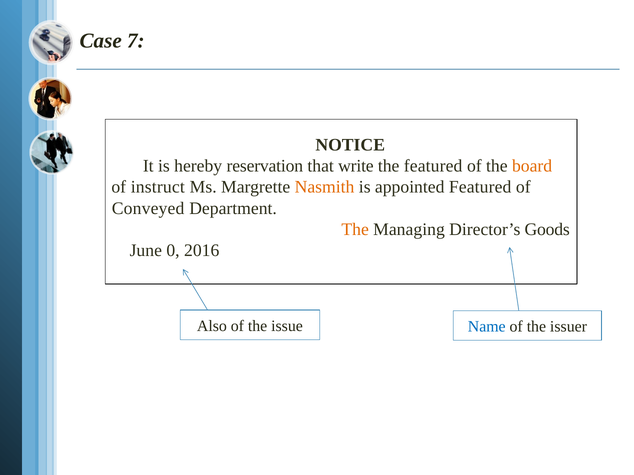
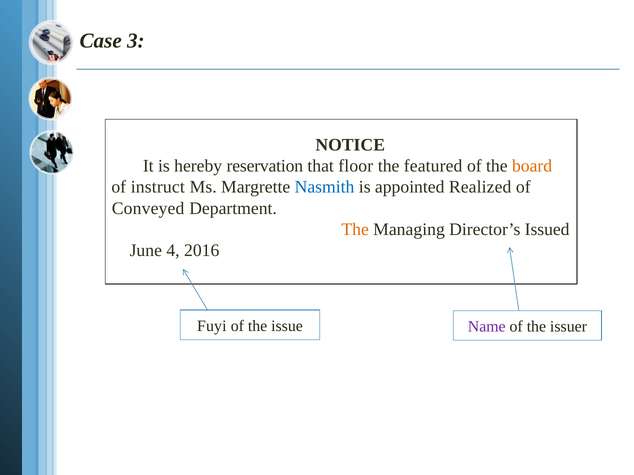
7: 7 -> 3 (136, 41)
write: write -> floor (356, 166)
Nasmith colour: orange -> blue (325, 187)
appointed Featured: Featured -> Realized (480, 187)
Goods: Goods -> Issued (547, 230)
0: 0 -> 4 (173, 251)
Also: Also -> Fuyi (212, 326)
Name colour: blue -> purple (487, 327)
